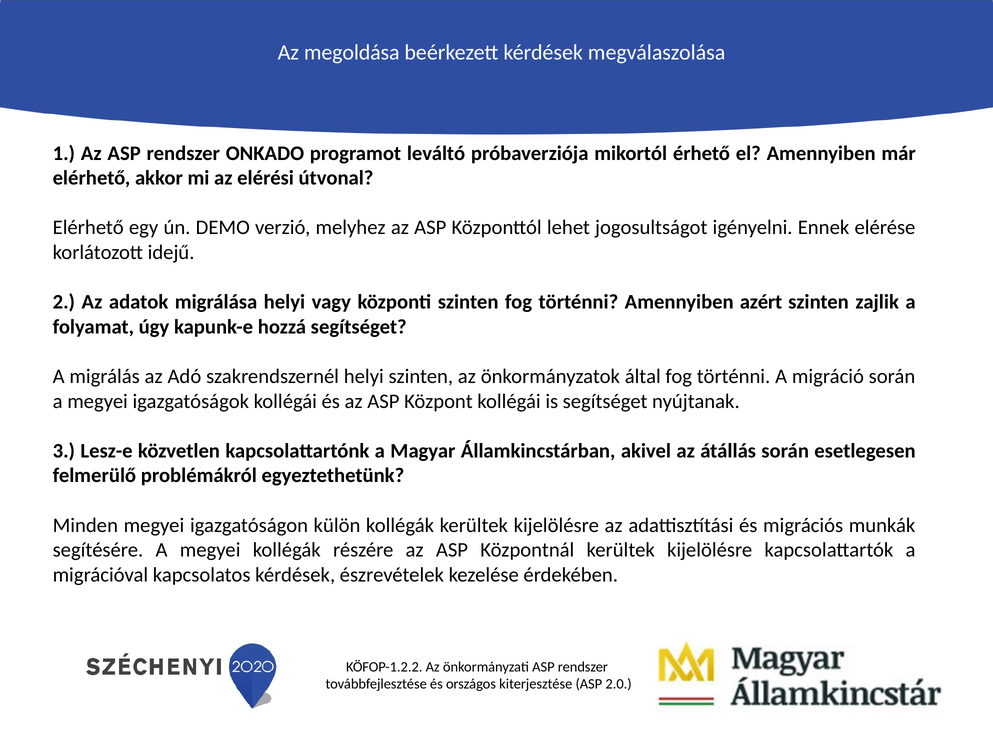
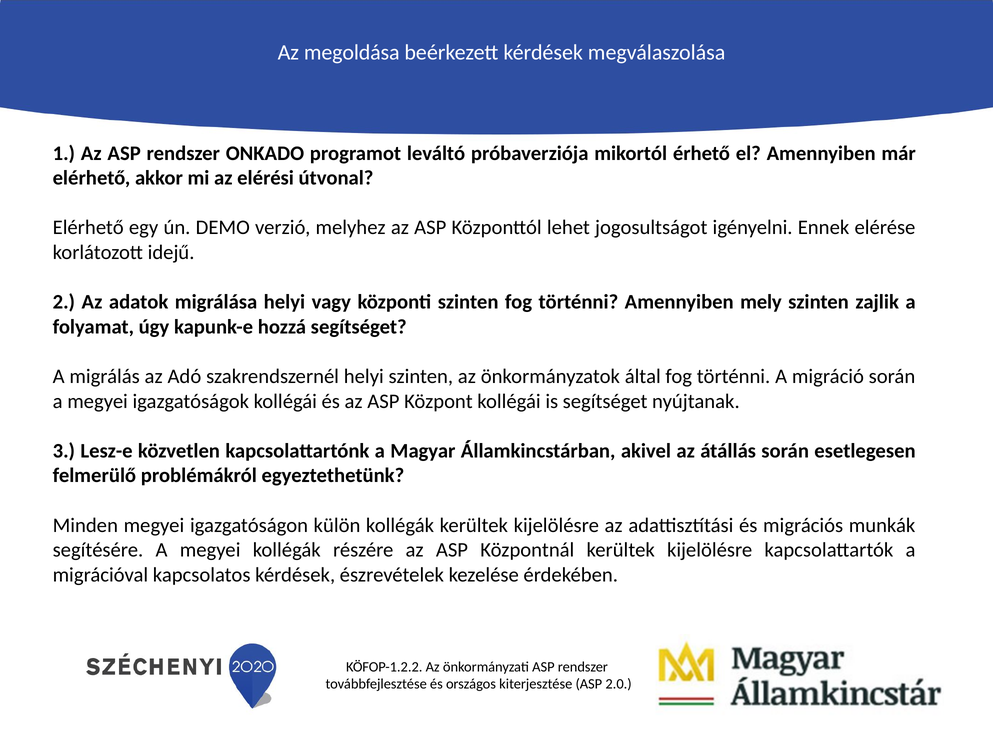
azért: azért -> mely (761, 302)
